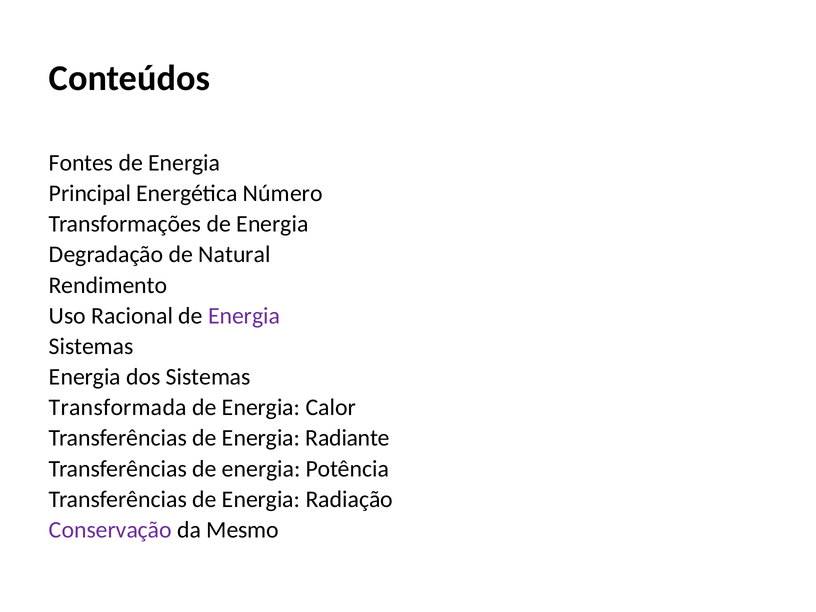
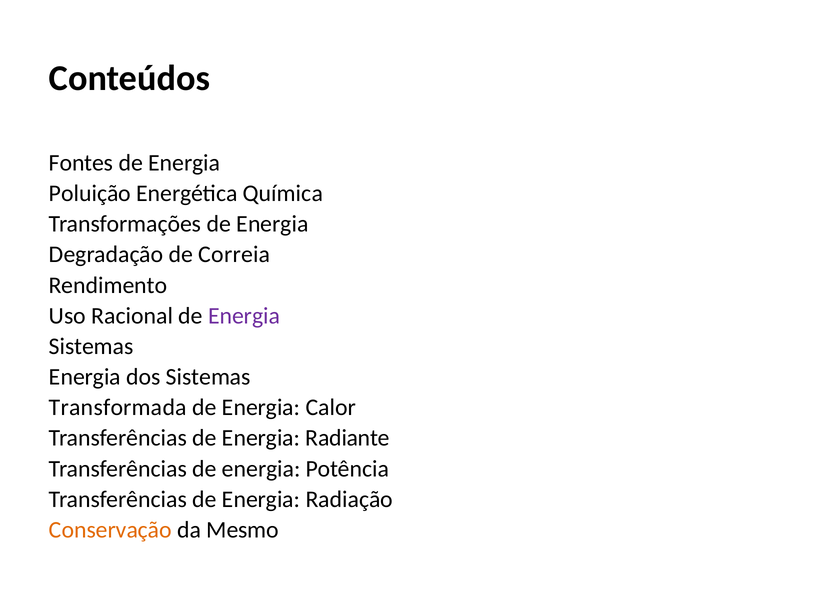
Principal: Principal -> Poluição (90, 193)
Número: Número -> Química (283, 193)
Natural: Natural -> Correia (234, 255)
Conservação colour: purple -> orange (110, 530)
